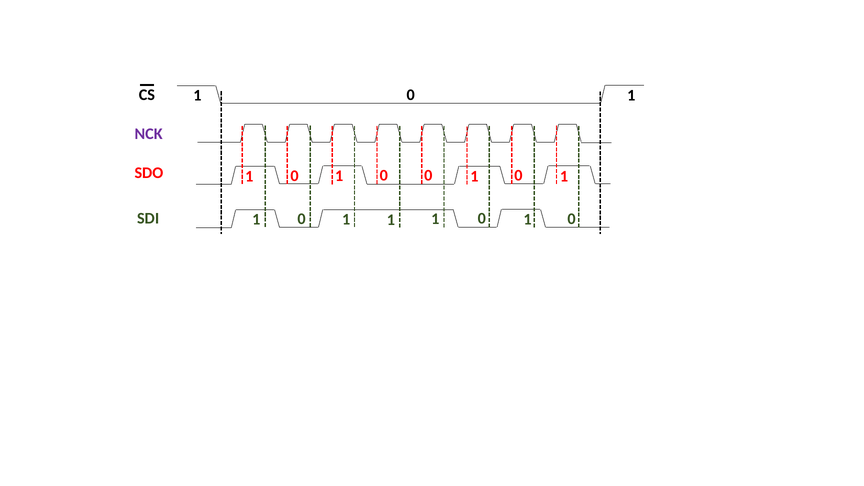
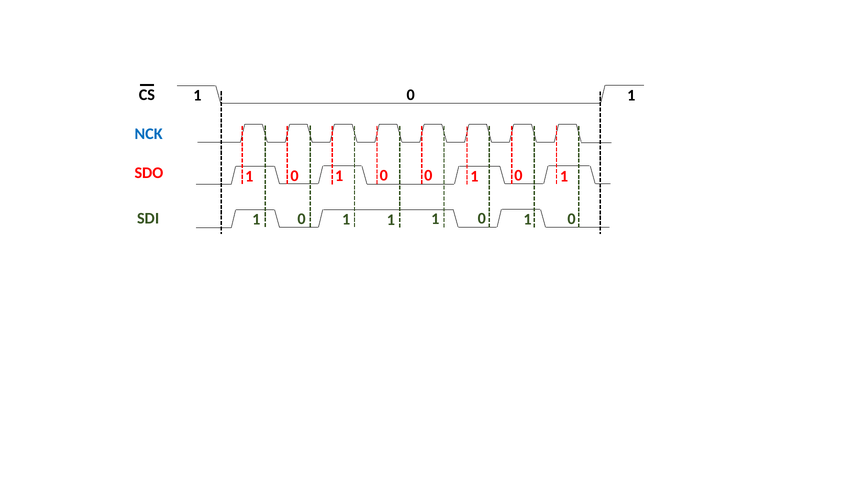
NCK colour: purple -> blue (149, 134)
